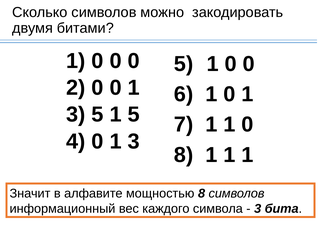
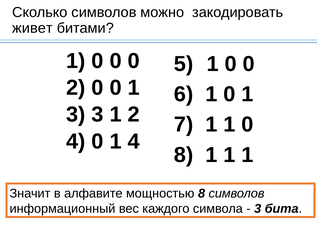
двумя: двумя -> живет (32, 28)
3 5: 5 -> 3 (97, 115)
1 5: 5 -> 2 (134, 115)
3: 3 -> 4 (134, 142)
